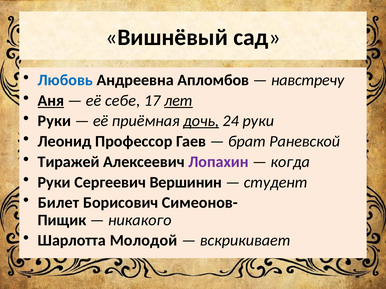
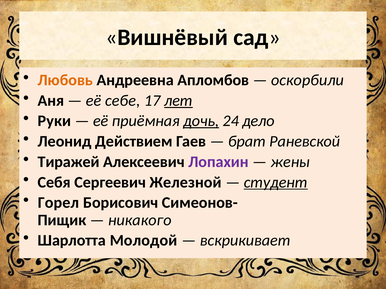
Любовь colour: blue -> orange (65, 80)
навстречу: навстречу -> оскорбили (308, 80)
Аня underline: present -> none (51, 101)
24 руки: руки -> дело (258, 121)
Профессор: Профессор -> Действием (134, 142)
когда: когда -> жены (290, 162)
Руки: Руки -> Себя (54, 183)
Вершинин: Вершинин -> Железной (186, 183)
студент underline: none -> present (276, 183)
Билет: Билет -> Горел (58, 203)
